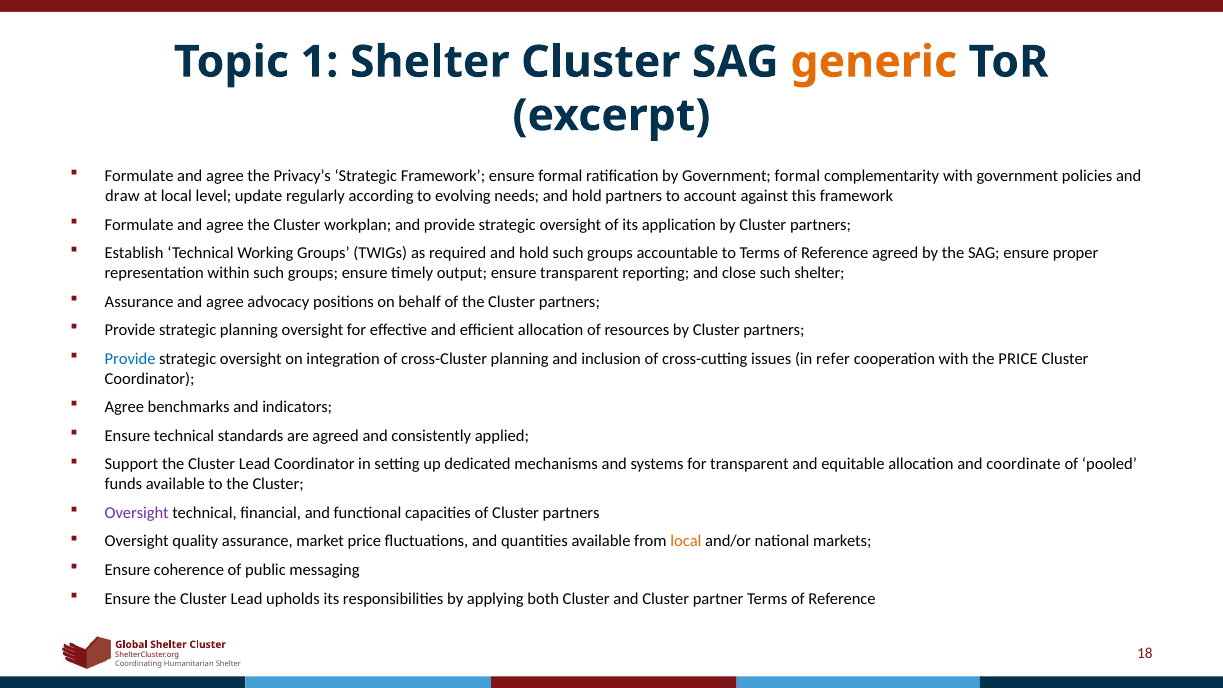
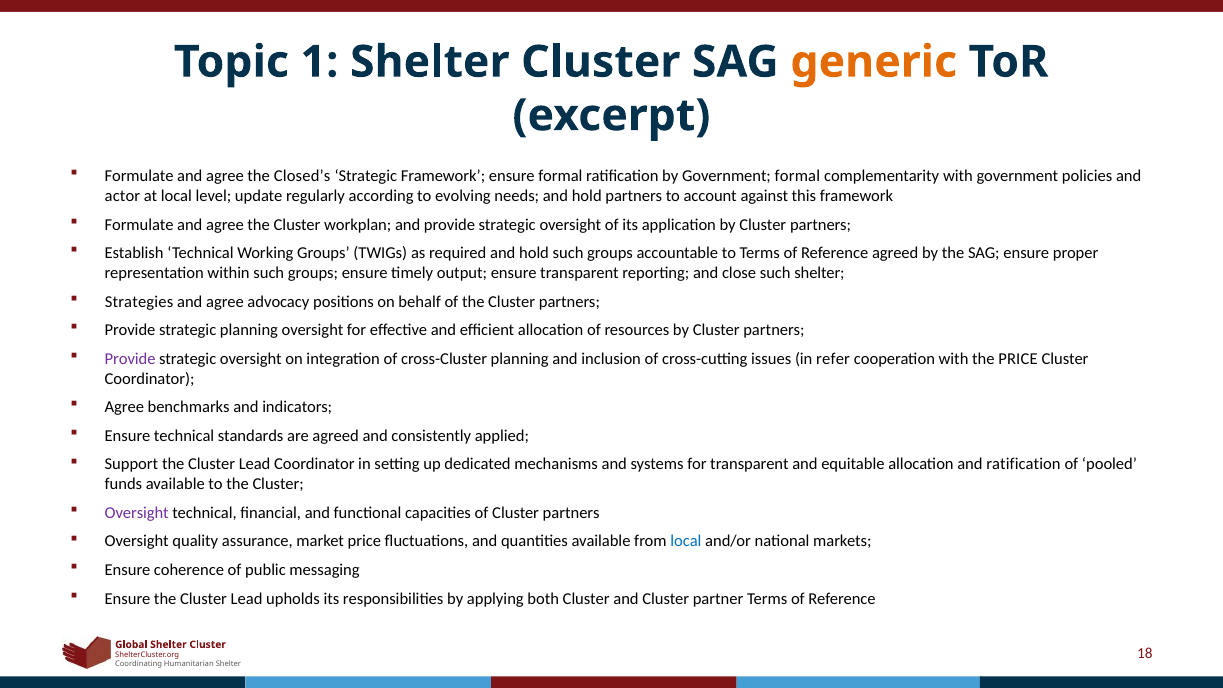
Privacy’s: Privacy’s -> Closed’s (302, 176)
draw: draw -> actor (122, 196)
Assurance: Assurance -> Strategies (139, 302)
Provide colour: blue -> purple (130, 359)
and coordinate: coordinate -> ratification (1024, 464)
local colour: orange -> blue (686, 541)
